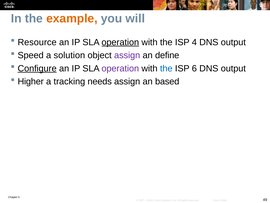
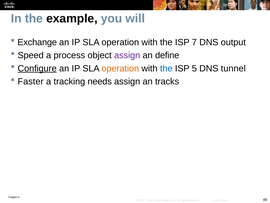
example colour: orange -> black (72, 19)
Resource: Resource -> Exchange (37, 42)
operation underline: present -> none (120, 42)
4: 4 -> 7 (194, 42)
solution: solution -> process (69, 55)
operation colour: purple -> orange (120, 68)
ISP 6: 6 -> 5 (194, 68)
output: output -> tunnel (233, 68)
Higher: Higher -> Faster (31, 81)
based: based -> tracks (167, 81)
